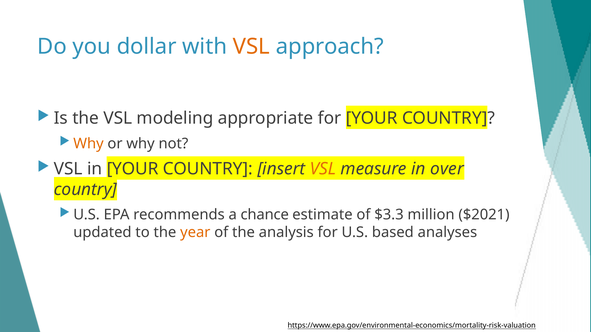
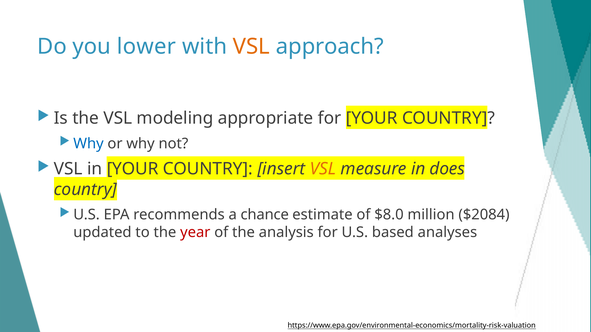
dollar: dollar -> lower (146, 47)
Why colour: orange -> blue (88, 144)
over: over -> does (447, 169)
$3.3: $3.3 -> $8.0 (389, 215)
$2021: $2021 -> $2084 (484, 215)
year colour: orange -> red (195, 233)
